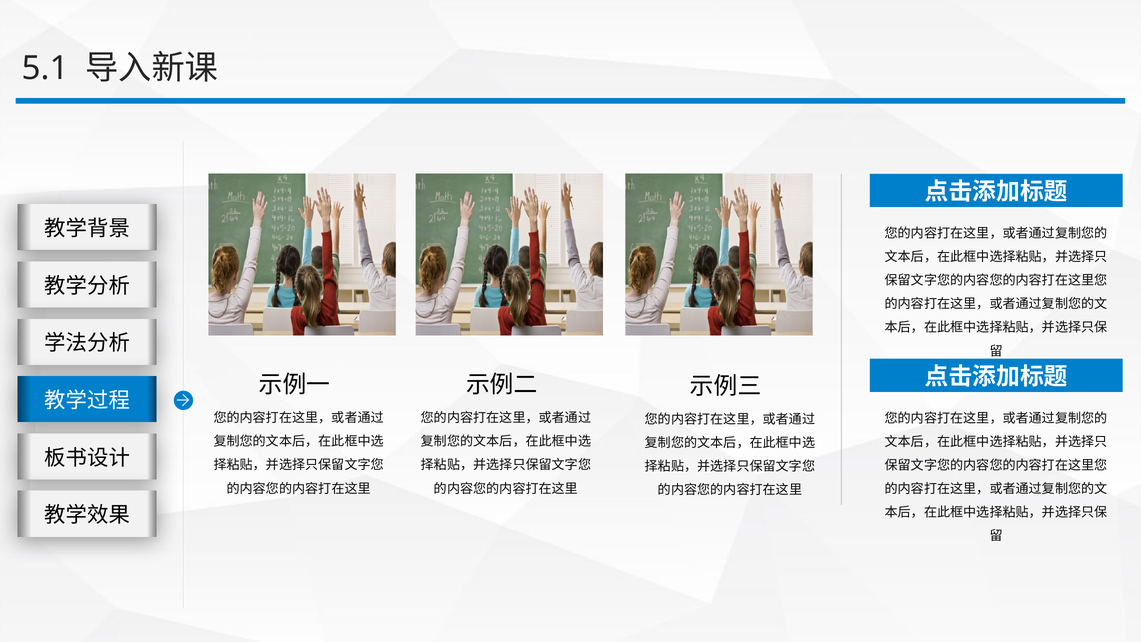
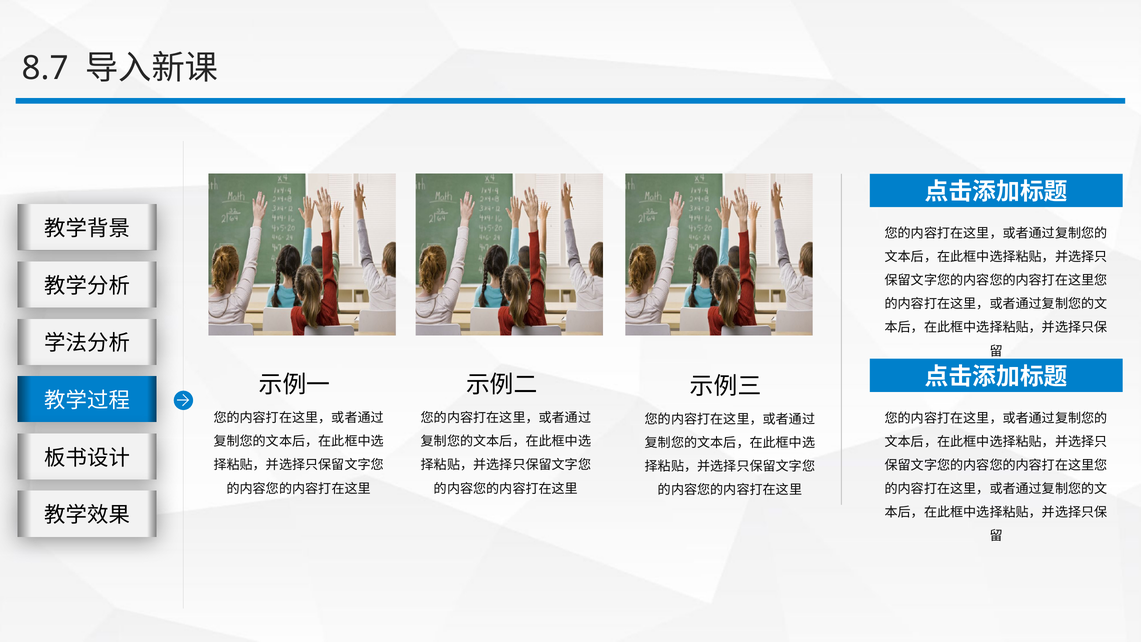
5.1: 5.1 -> 8.7 (45, 68)
